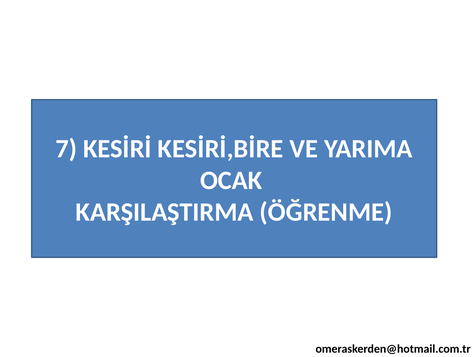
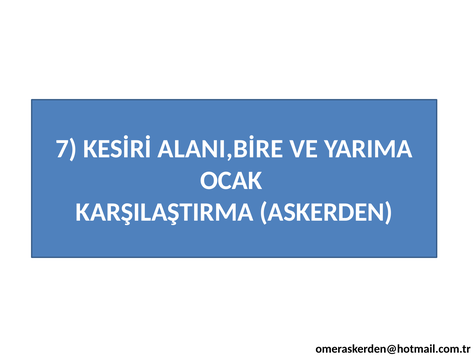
KESİRİ,BİRE: KESİRİ,BİRE -> ALANI,BİRE (220, 149)
ÖĞRENME: ÖĞRENME -> ASKERDEN (326, 212)
